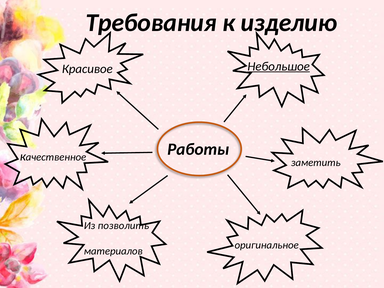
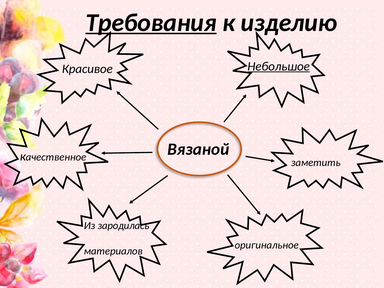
Требования underline: none -> present (151, 23)
Работы: Работы -> Вязаной (198, 149)
позволить: позволить -> зародилась (123, 226)
